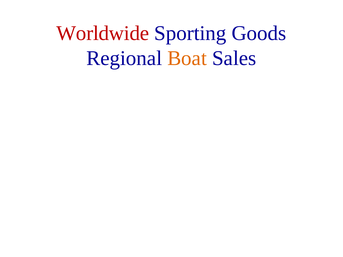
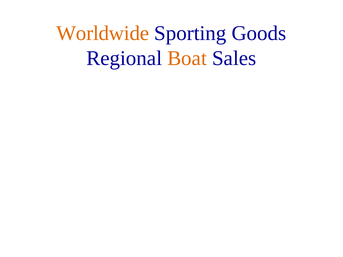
Worldwide colour: red -> orange (103, 33)
